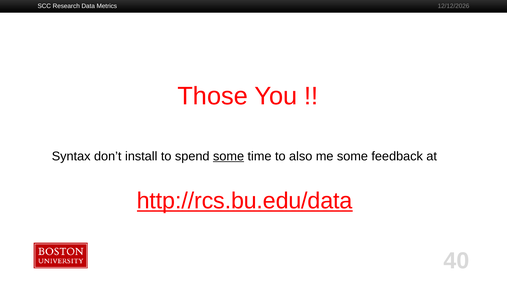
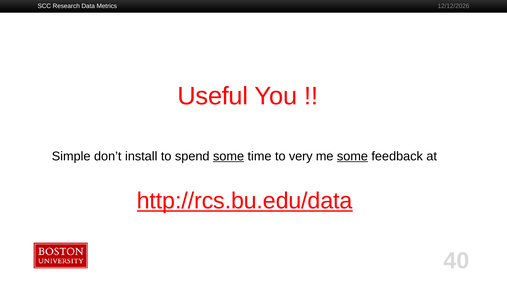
Those: Those -> Useful (213, 96)
Syntax: Syntax -> Simple (71, 156)
also: also -> very (301, 156)
some underline: none -> present (352, 156)
